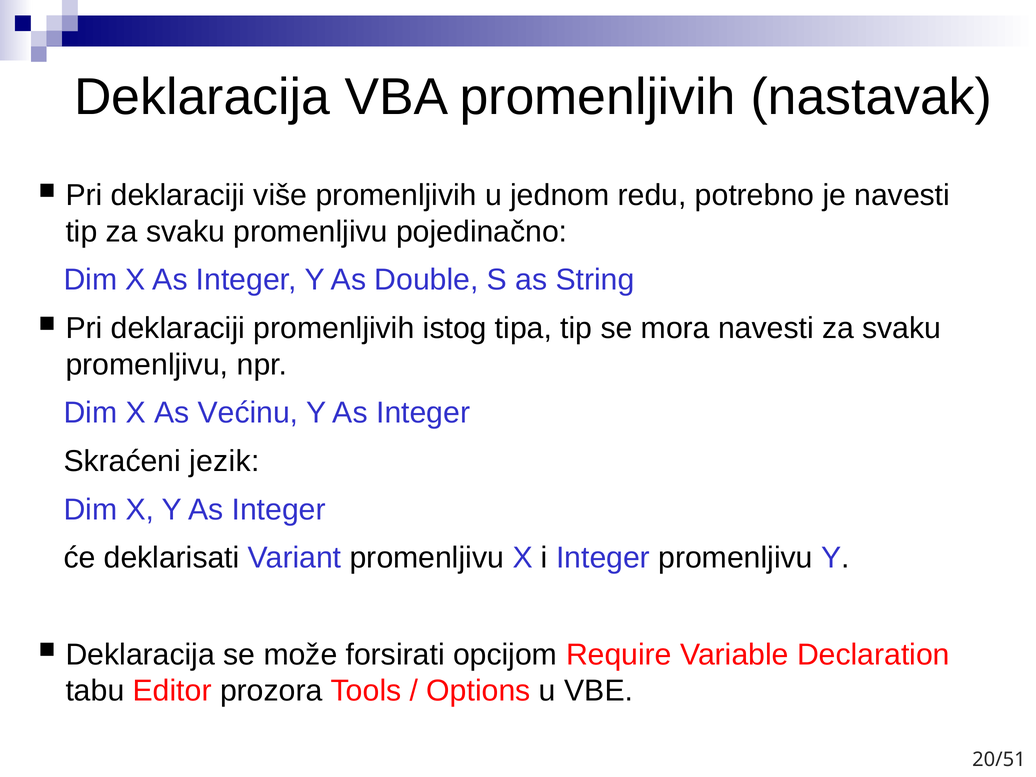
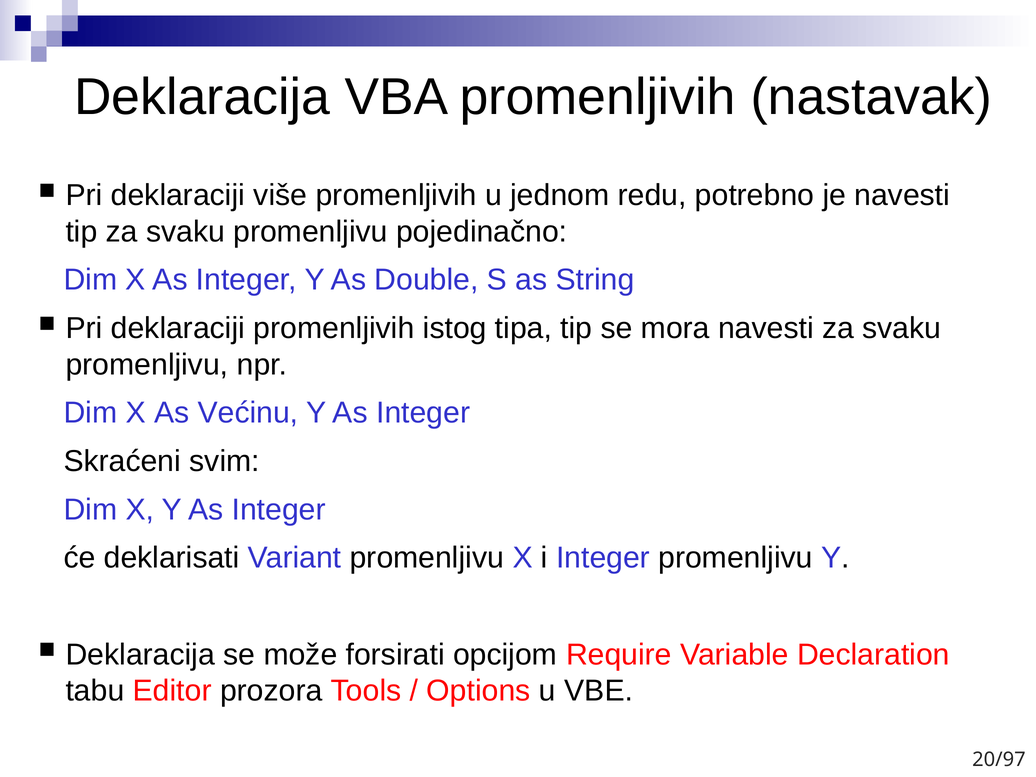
jezik: jezik -> svim (225, 461)
20/51: 20/51 -> 20/97 (999, 760)
